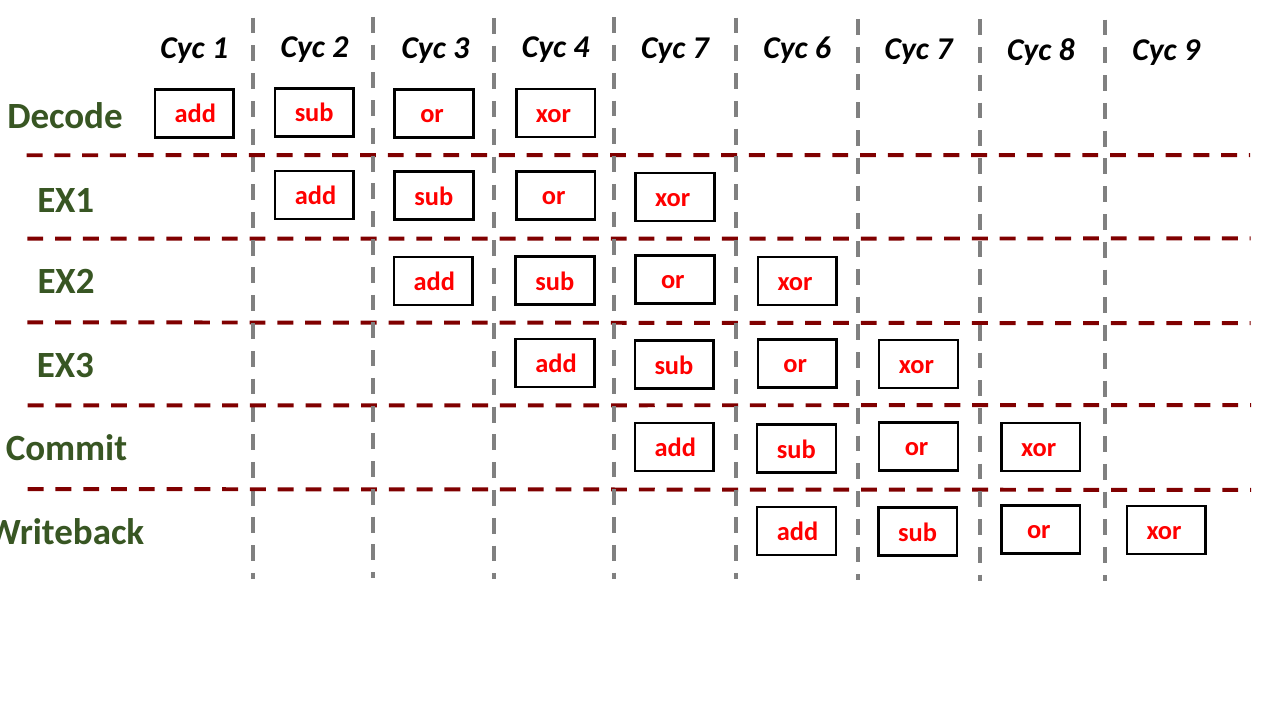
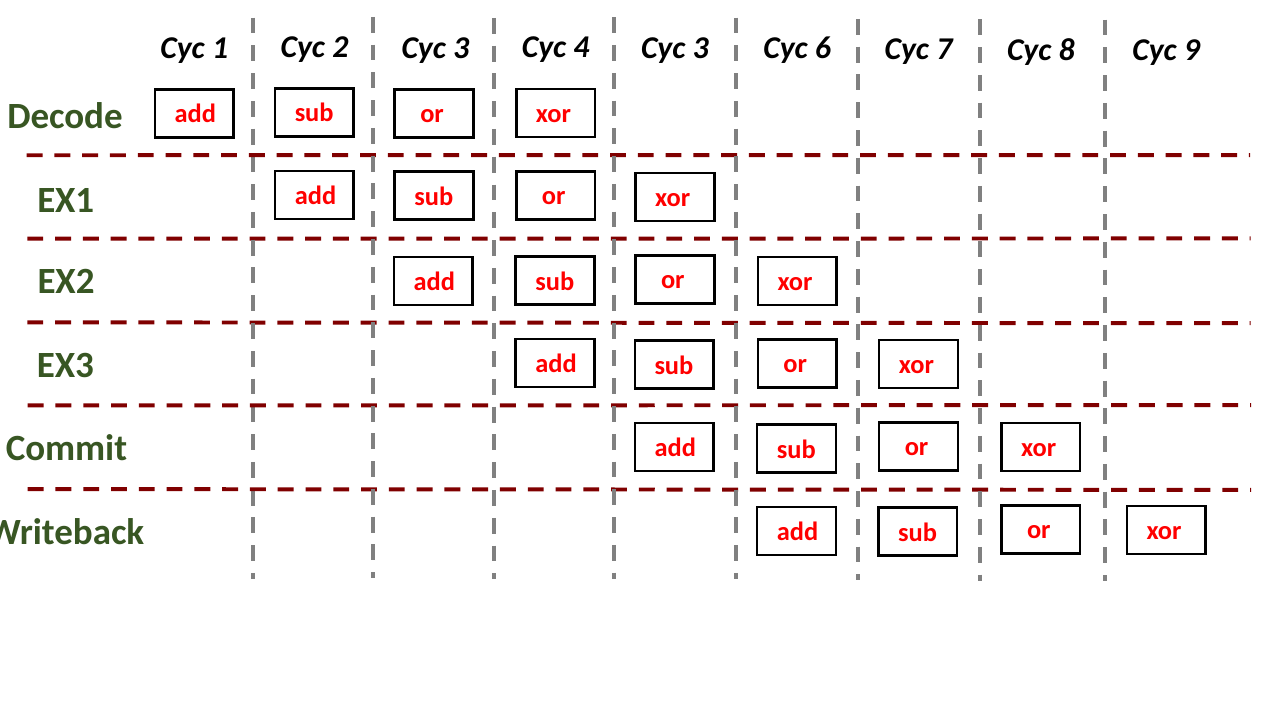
7: 7 -> 3 (701, 48)
